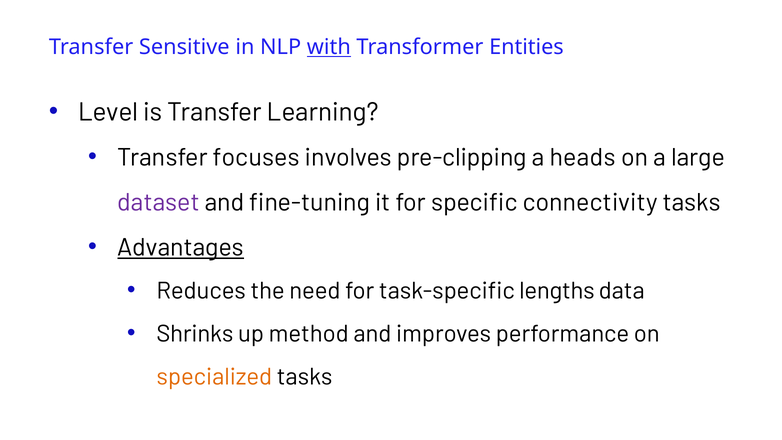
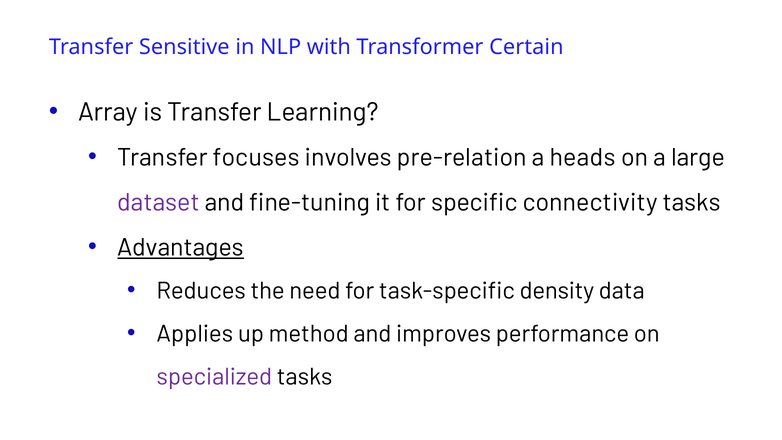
with underline: present -> none (329, 47)
Entities: Entities -> Certain (526, 47)
Level: Level -> Array (108, 112)
pre-clipping: pre-clipping -> pre-relation (462, 157)
lengths: lengths -> density (557, 291)
Shrinks: Shrinks -> Applies (195, 334)
specialized colour: orange -> purple (214, 377)
